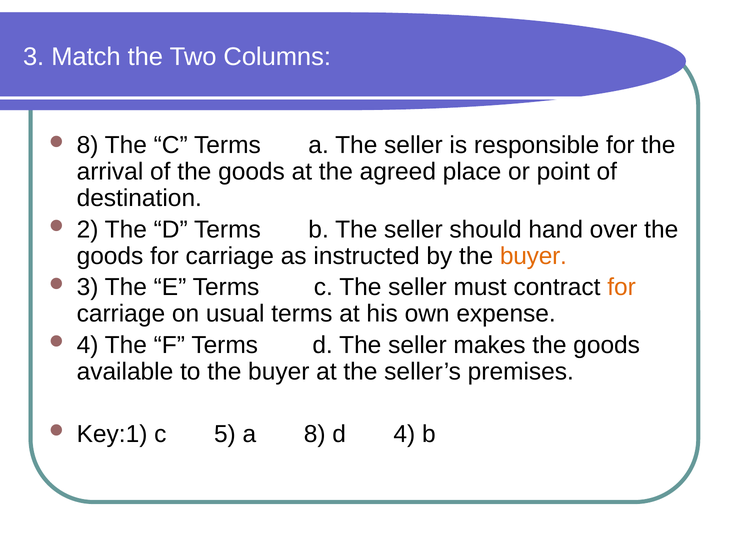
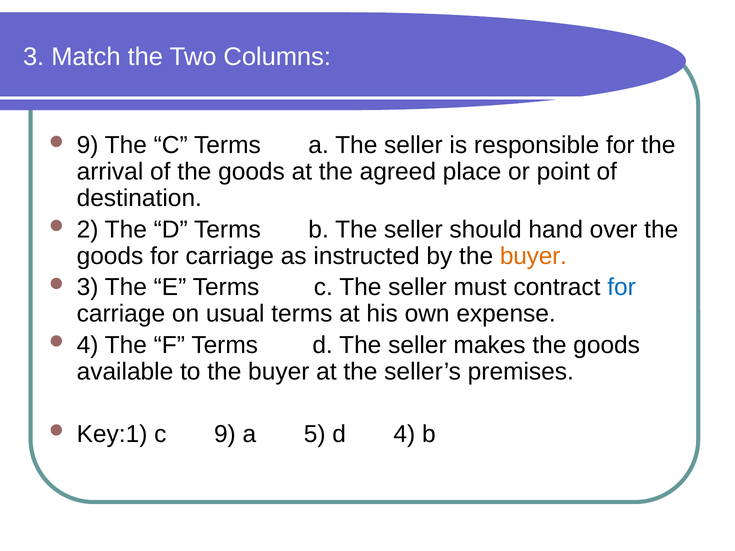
8: 8 -> 9 (88, 145)
for colour: orange -> blue (622, 287)
c 5: 5 -> 9 (225, 434)
a 8: 8 -> 5 (315, 434)
